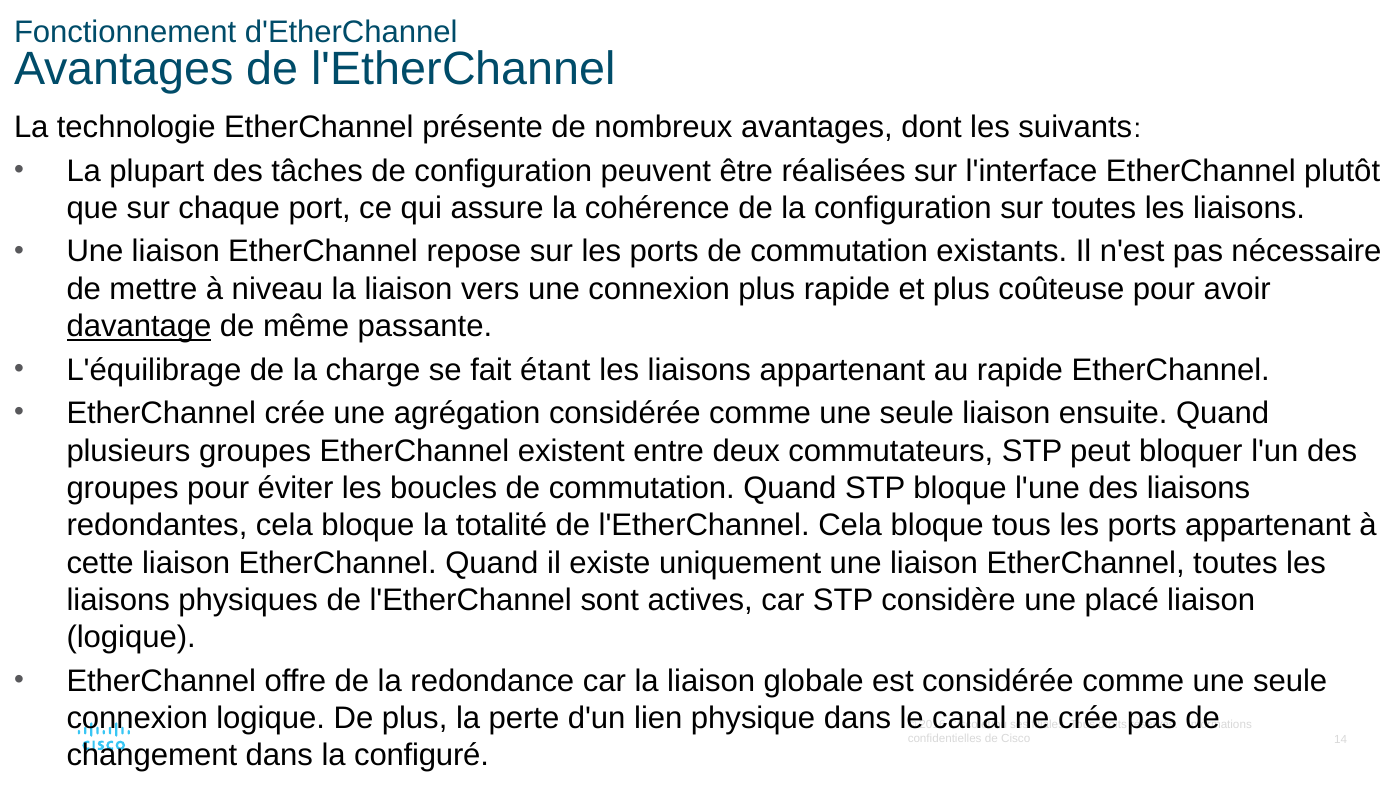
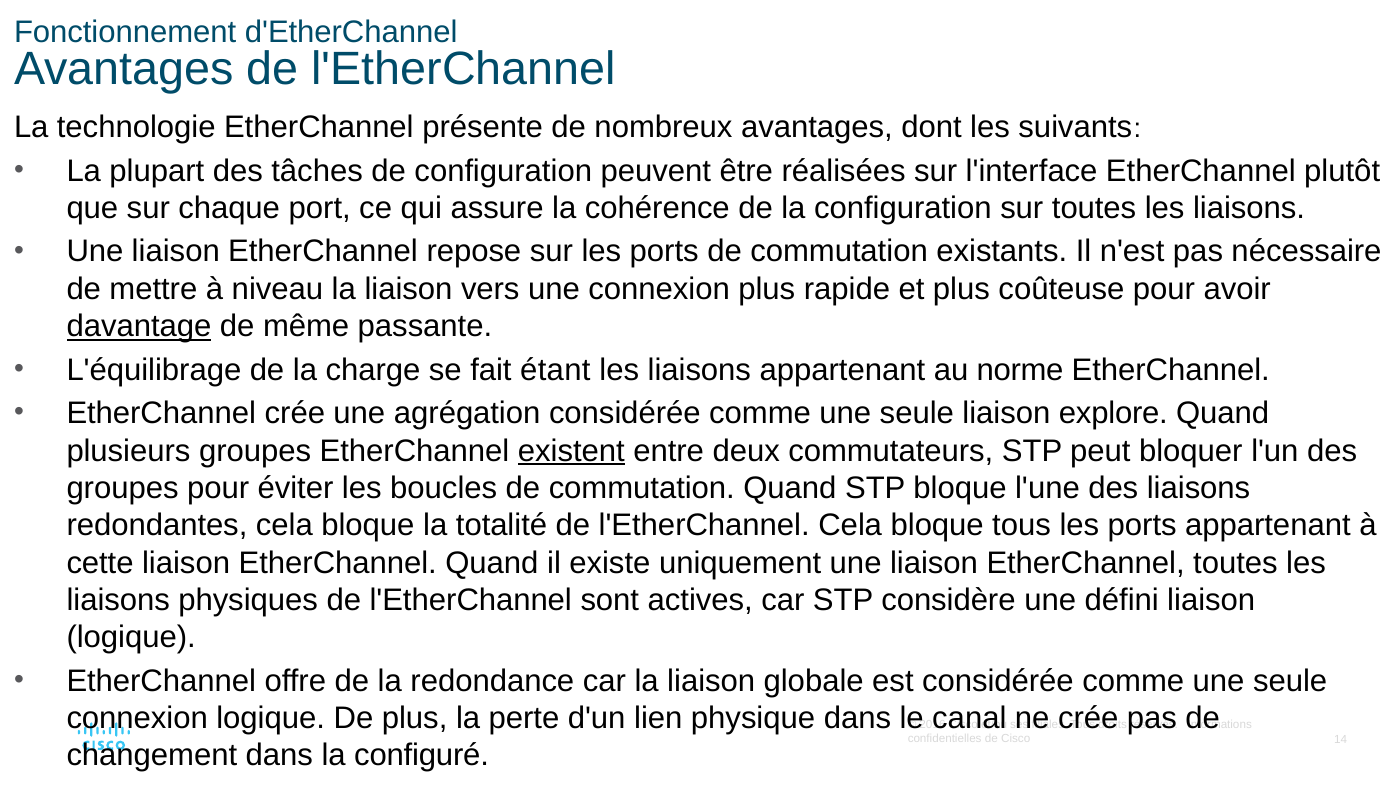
au rapide: rapide -> norme (1020, 370)
ensuite: ensuite -> explore (1113, 413)
existent underline: none -> present (571, 451)
placé: placé -> défini (1122, 600)
